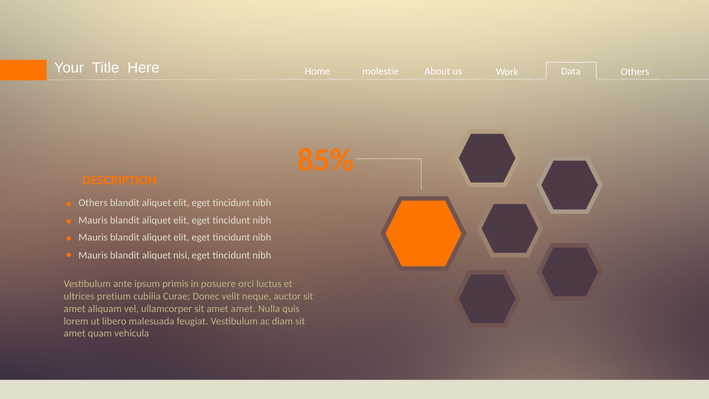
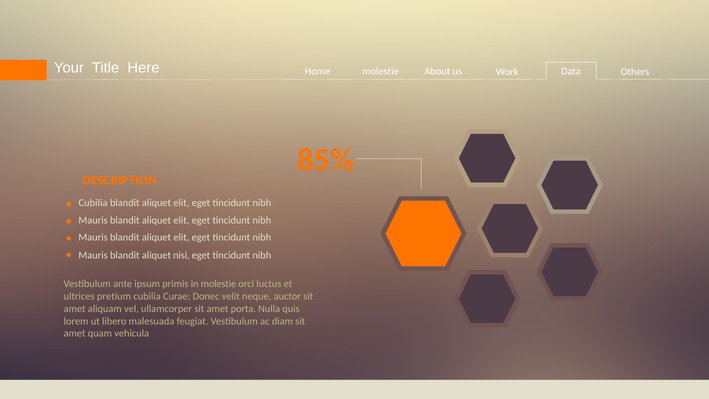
Others: Others -> Cubilia (93, 203)
in posuere: posuere -> molestie (219, 284)
amet amet: amet -> porta (243, 309)
